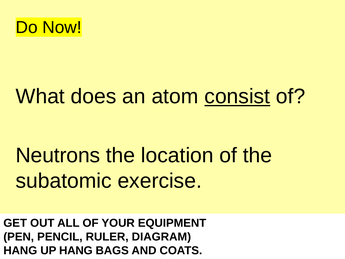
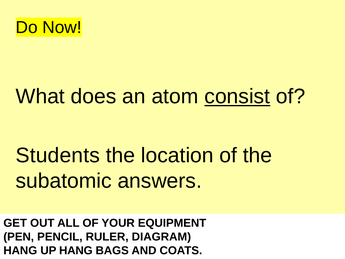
Neutrons: Neutrons -> Students (58, 155)
exercise: exercise -> answers (160, 181)
